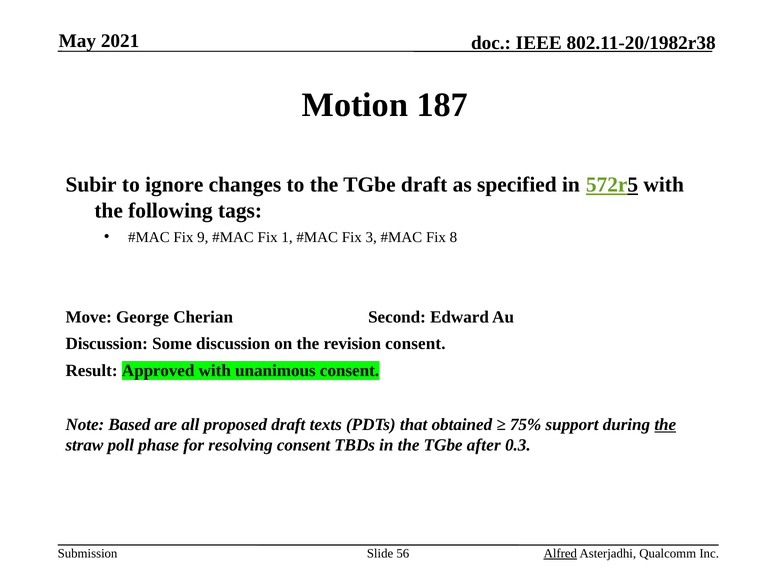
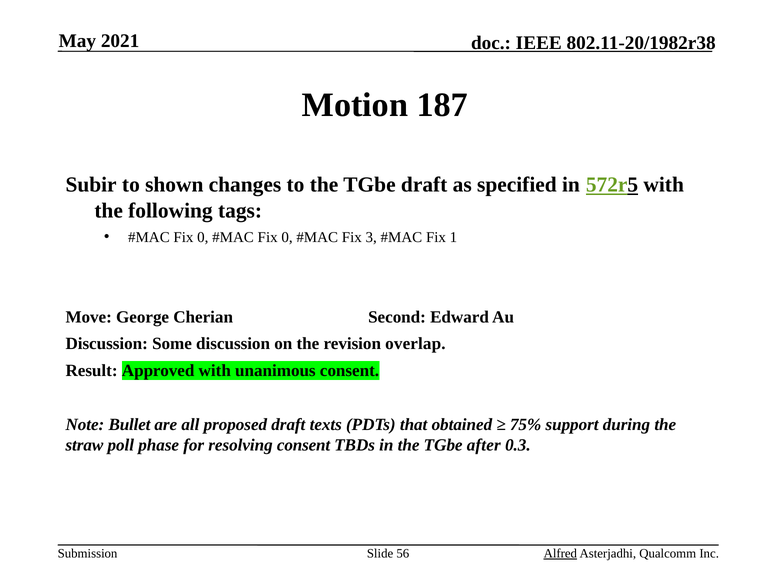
ignore: ignore -> shown (174, 185)
9: 9 -> 0 (203, 237)
1: 1 -> 0 (287, 237)
8: 8 -> 1 (453, 237)
revision consent: consent -> overlap (415, 344)
Based: Based -> Bullet (129, 425)
the underline: present -> none (665, 425)
